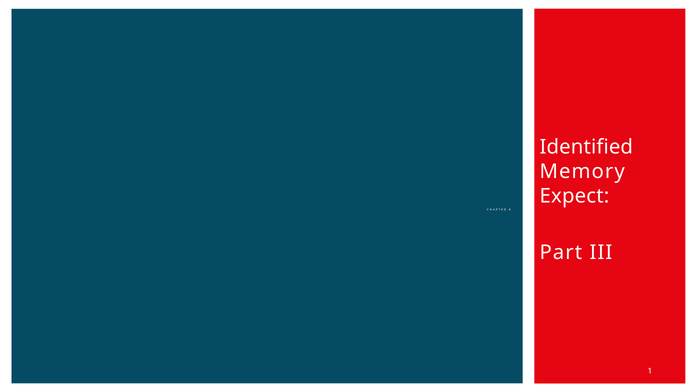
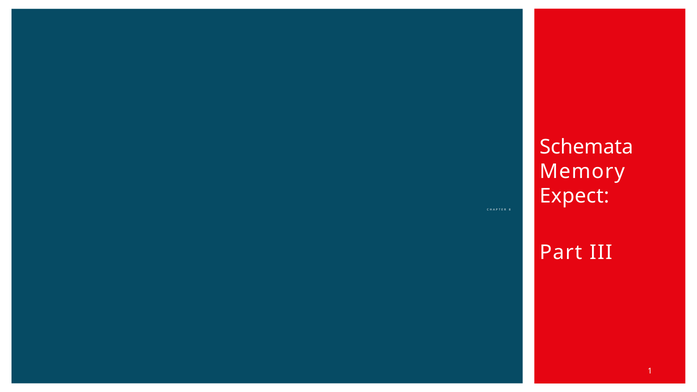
Identified: Identified -> Schemata (586, 147)
